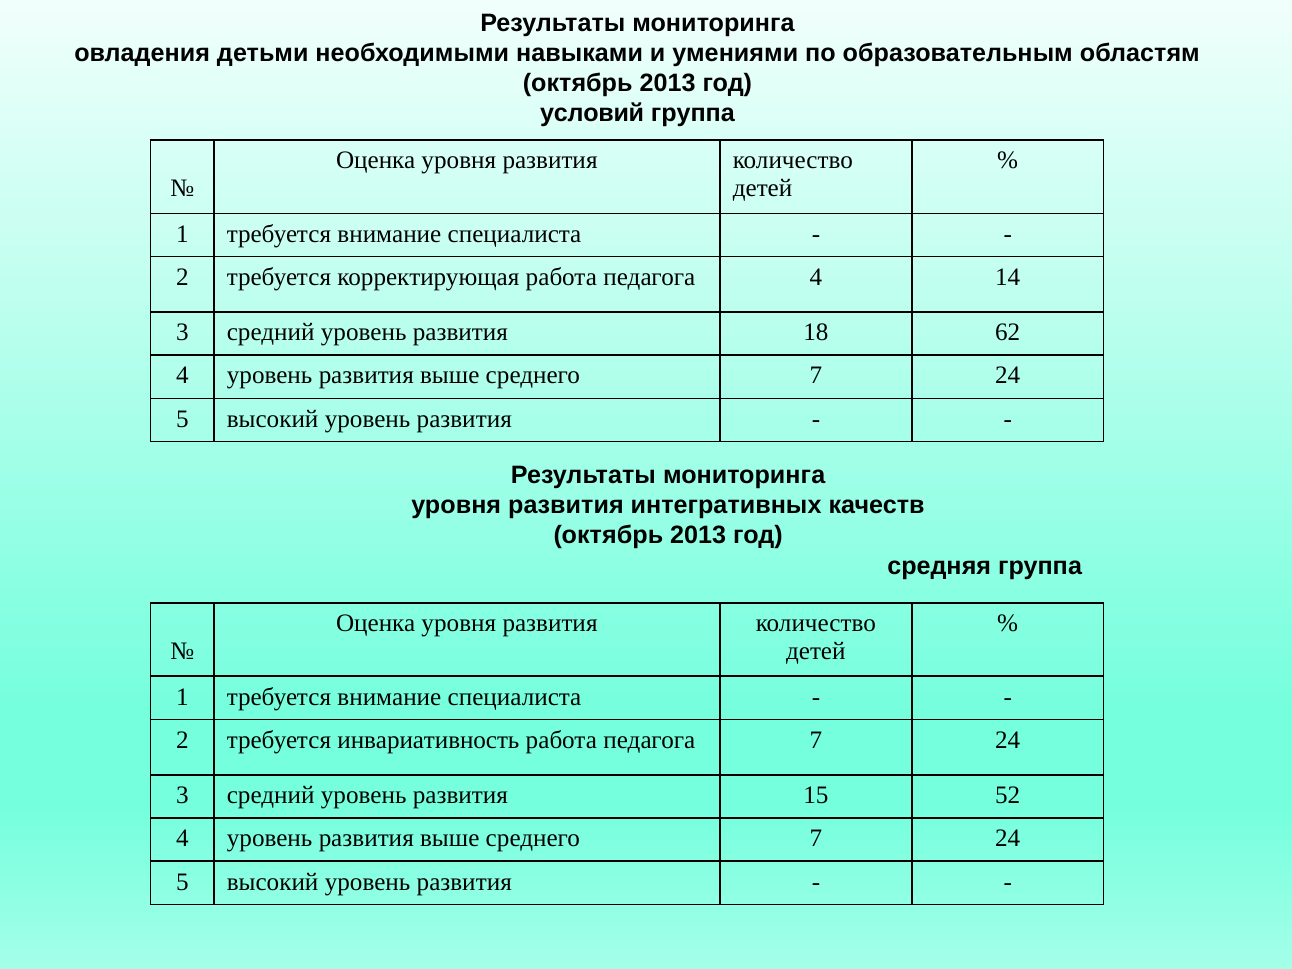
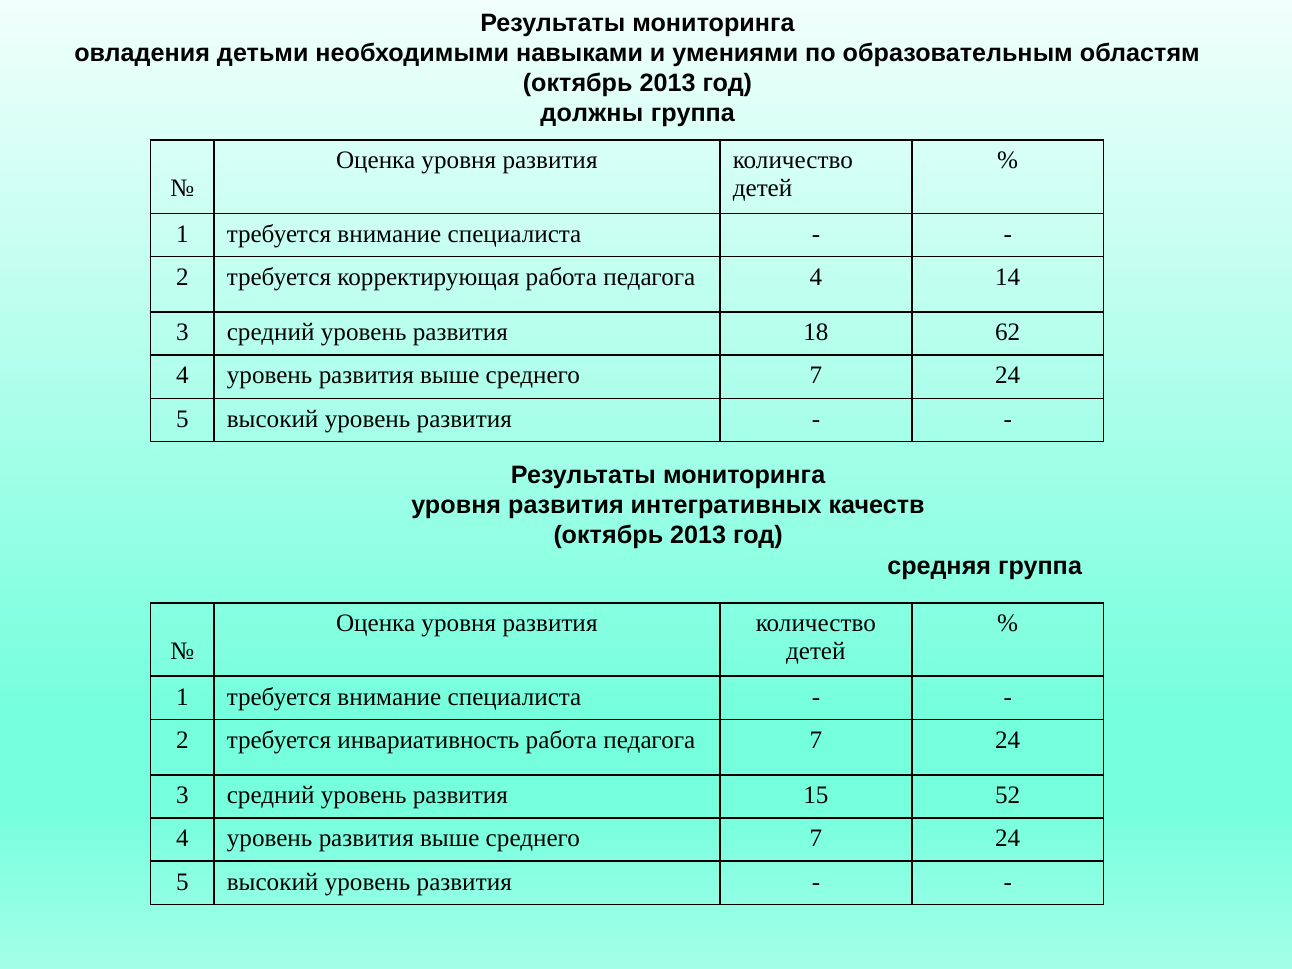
условий: условий -> должны (592, 114)
